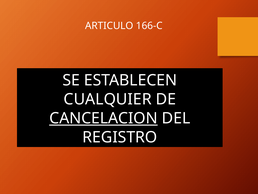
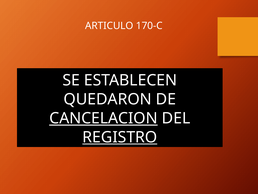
166-C: 166-C -> 170-C (149, 26)
CUALQUIER: CUALQUIER -> QUEDARON (108, 99)
REGISTRO underline: none -> present (120, 137)
